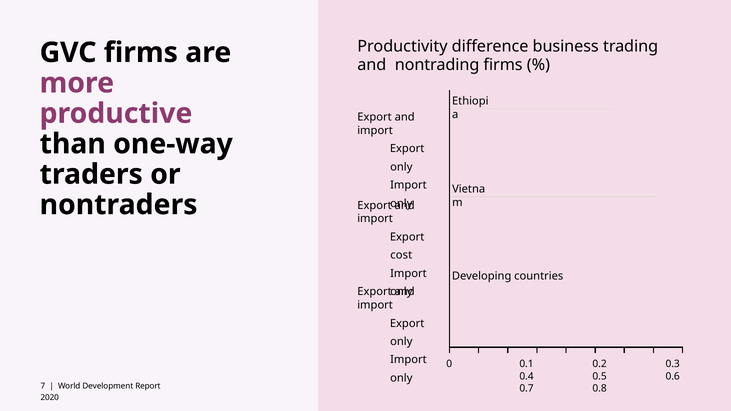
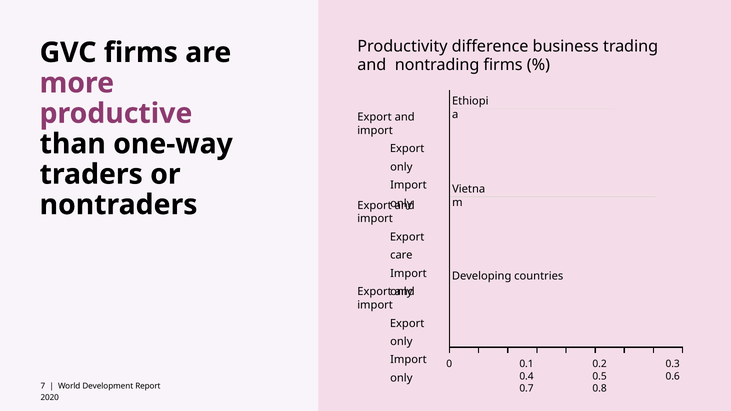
cost: cost -> care (401, 255)
